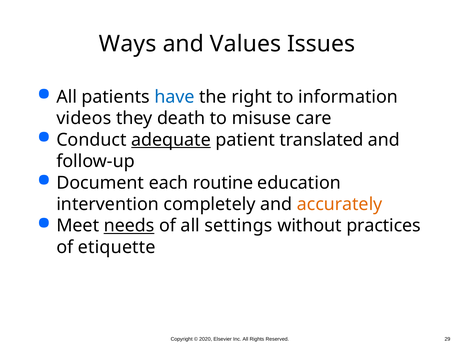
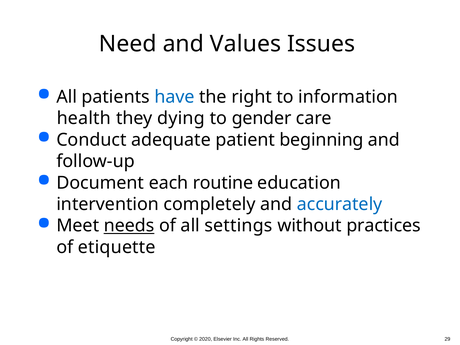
Ways: Ways -> Need (128, 44)
videos: videos -> health (84, 118)
death: death -> dying (181, 118)
misuse: misuse -> gender (262, 118)
adequate underline: present -> none (171, 140)
translated: translated -> beginning (322, 140)
accurately colour: orange -> blue (340, 204)
